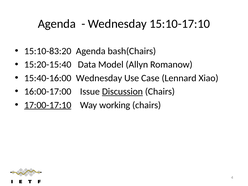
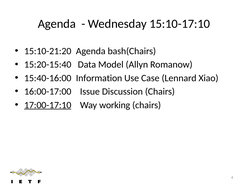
15:10-83:20: 15:10-83:20 -> 15:10-21:20 (48, 51)
15:40-16:00 Wednesday: Wednesday -> Information (99, 78)
Discussion underline: present -> none (122, 92)
